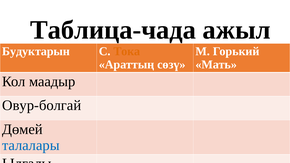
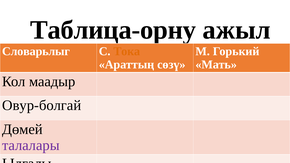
Таблица-чада: Таблица-чада -> Таблица-орну (113, 30)
Будуктарын: Будуктарын -> Словарьлыг (36, 51)
талалары colour: blue -> purple (31, 145)
